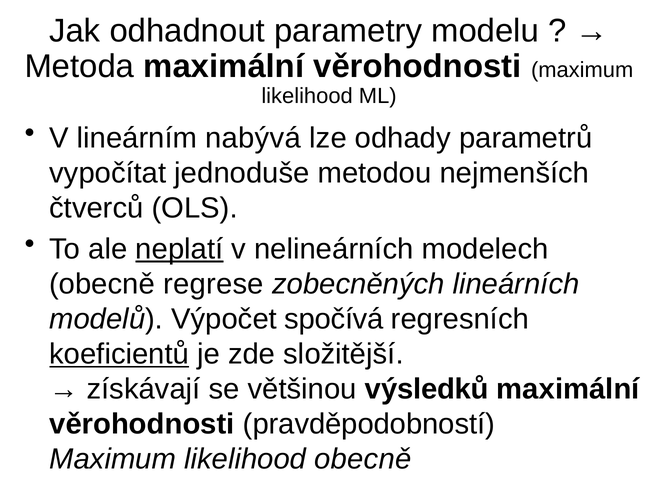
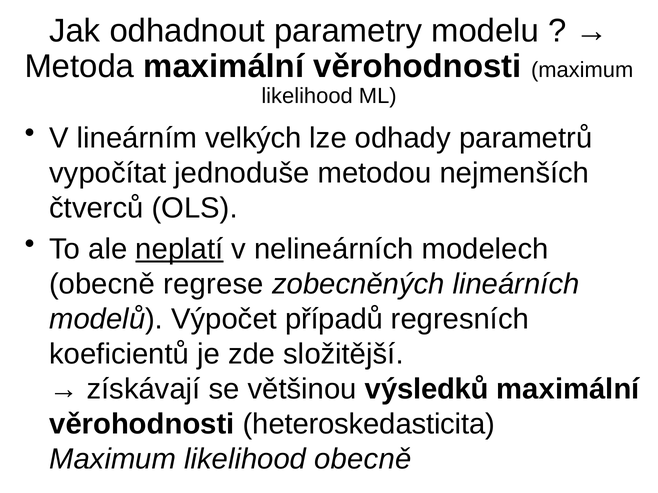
nabývá: nabývá -> velkých (253, 138)
spočívá: spočívá -> případů (334, 319)
koeficientů underline: present -> none (119, 355)
pravděpodobností: pravděpodobností -> heteroskedasticita (369, 425)
